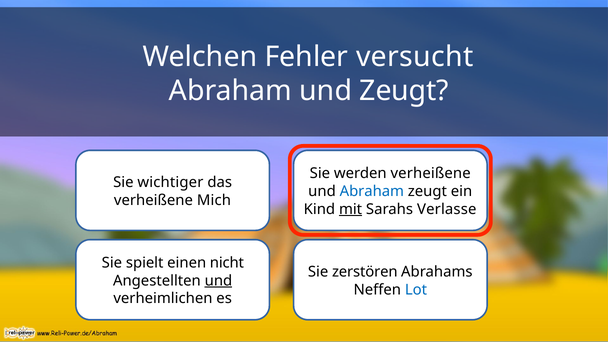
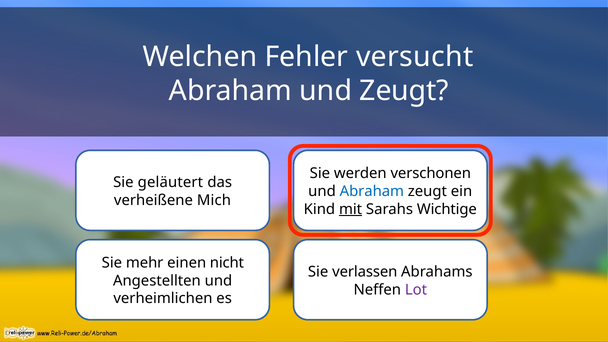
werden verheißene: verheißene -> verschonen (431, 174)
wichtiger: wichtiger -> geläutert (170, 182)
Verlasse: Verlasse -> Wichtige (447, 209)
spielt: spielt -> mehr (145, 263)
zerstören: zerstören -> verlassen (365, 272)
und underline: present -> none (218, 281)
Lot colour: blue -> purple (416, 290)
